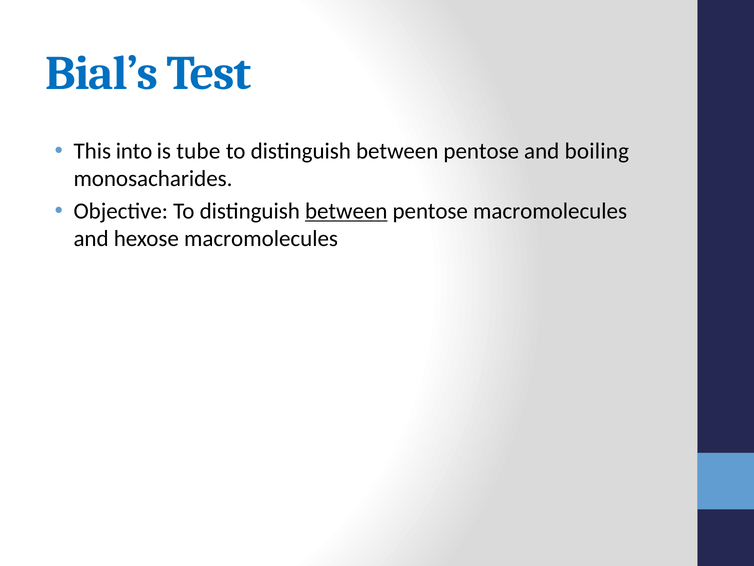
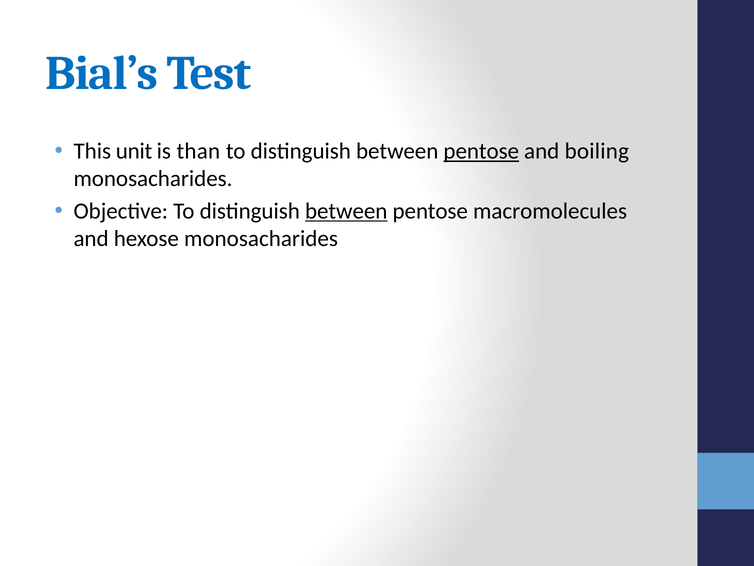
into: into -> unit (134, 151)
tube: tube -> than (198, 151)
pentose underline: none -> present (481, 151)
hexose macromolecules: macromolecules -> monosacharides (261, 239)
